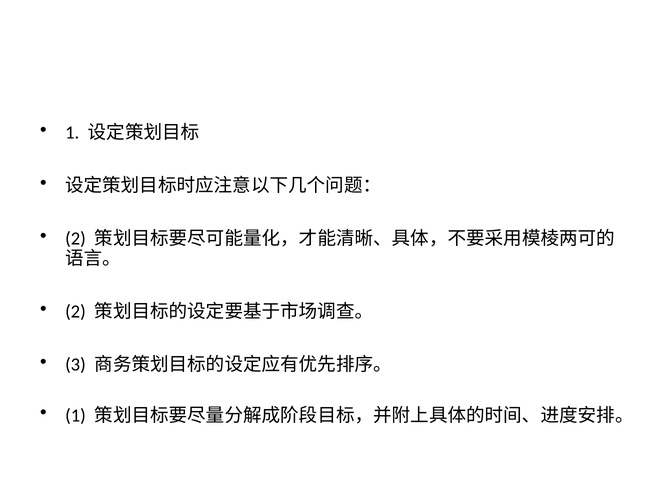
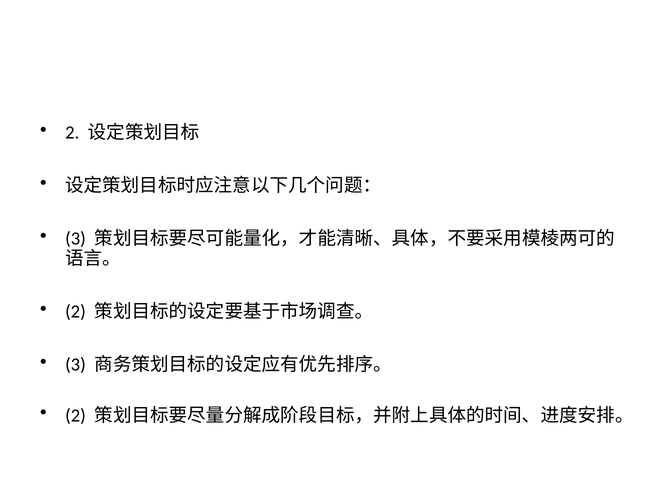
1: 1 -> 2 (72, 133)
2: 2 -> 3 (75, 239)
1: 1 -> 2 (75, 415)
